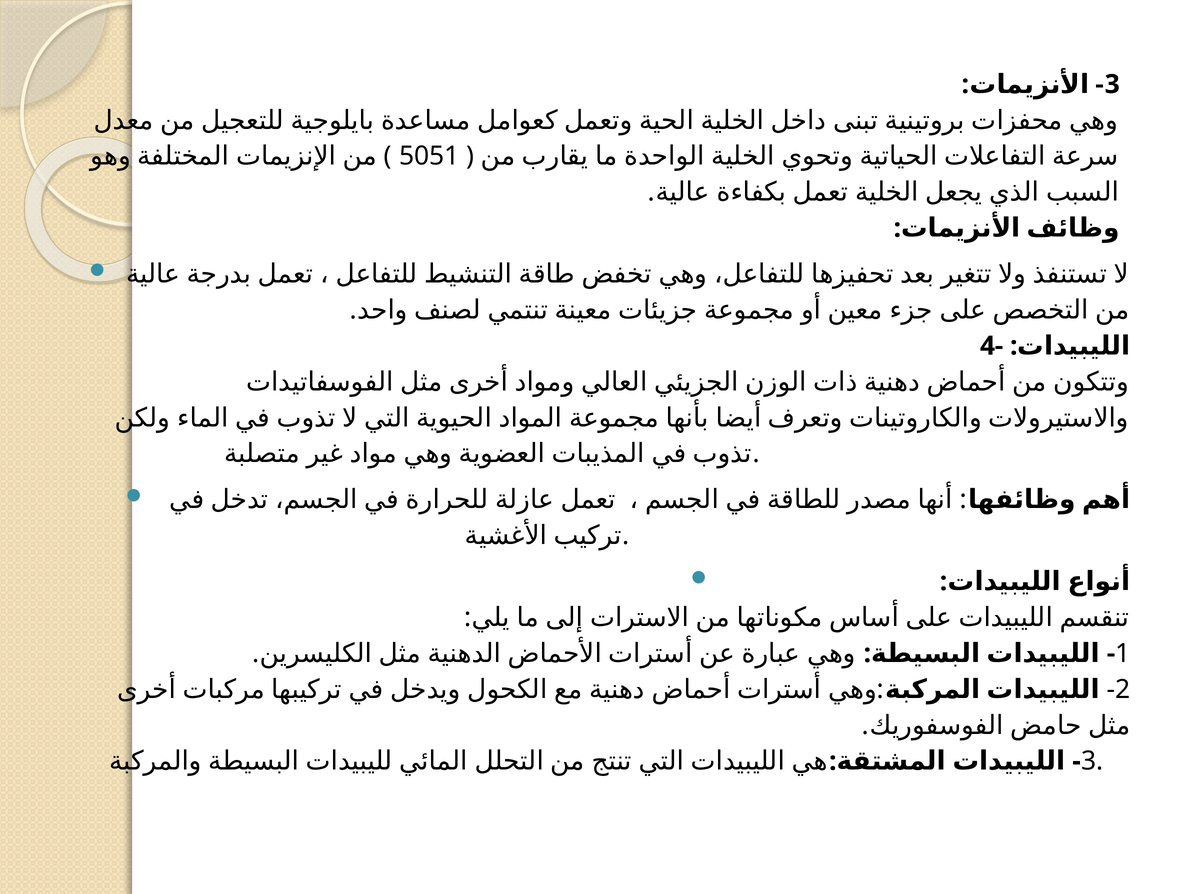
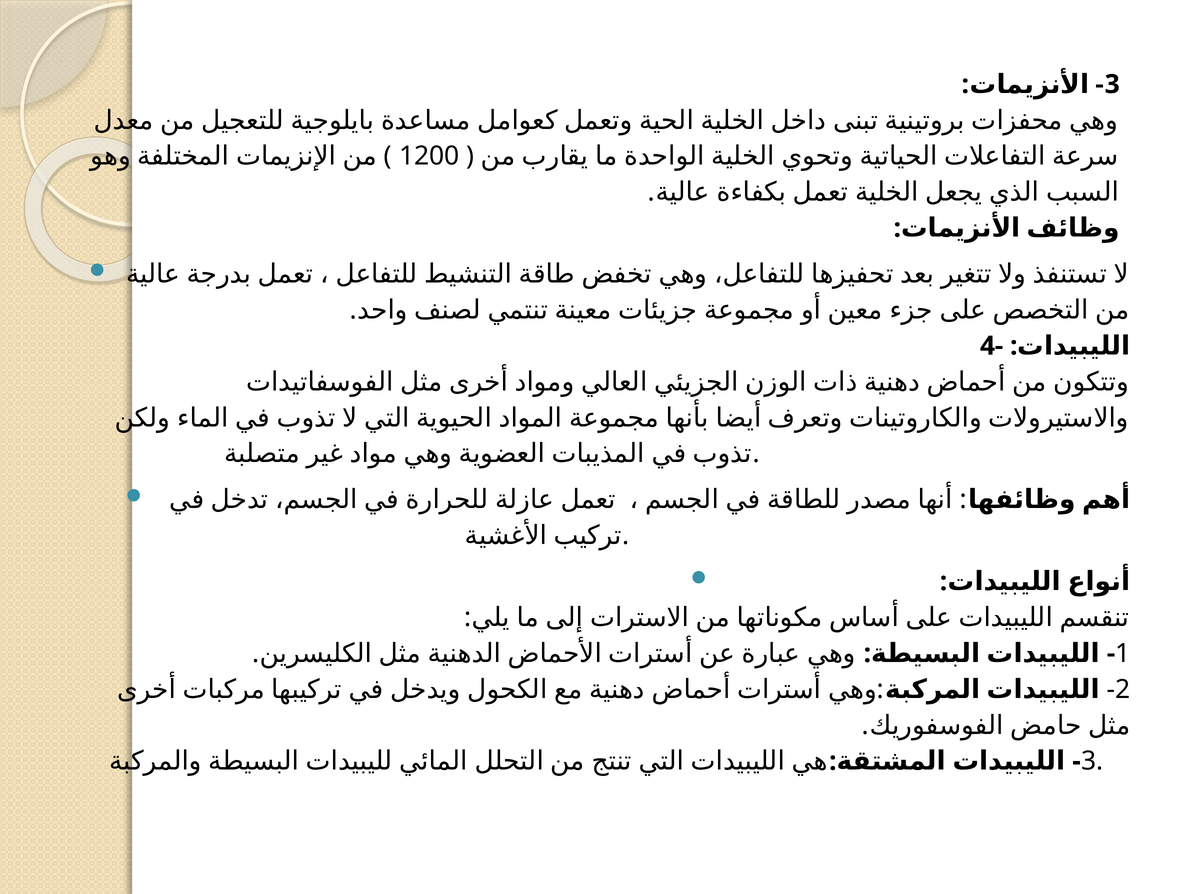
5051: 5051 -> 1200 (429, 156)
